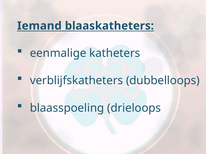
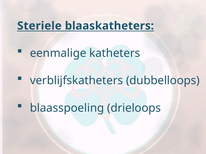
Iemand: Iemand -> Steriele (39, 26)
